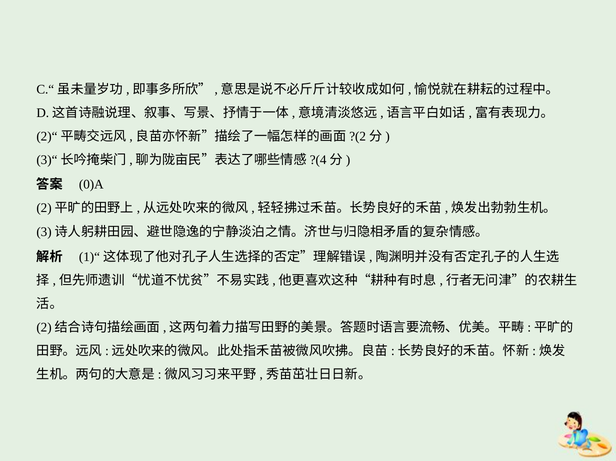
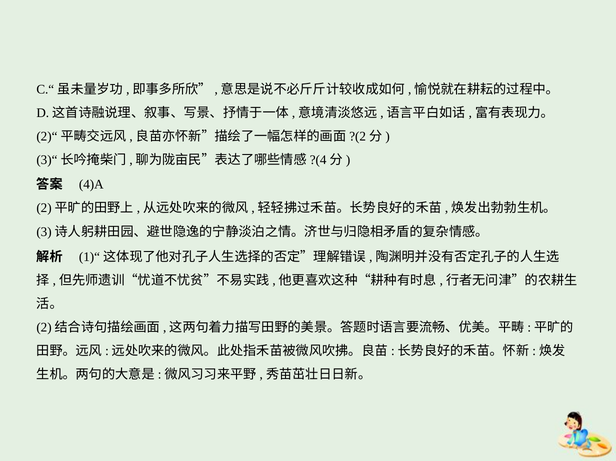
0)A: 0)A -> 4)A (91, 184)
